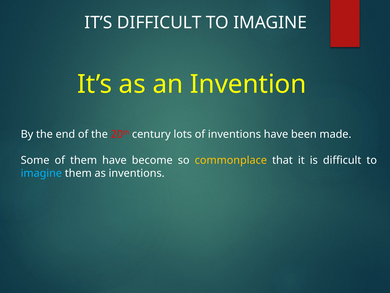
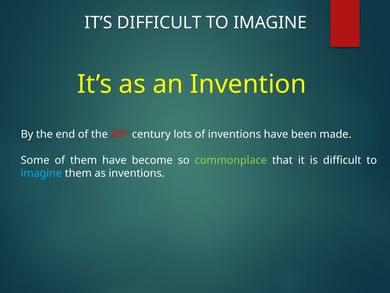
commonplace colour: yellow -> light green (231, 160)
